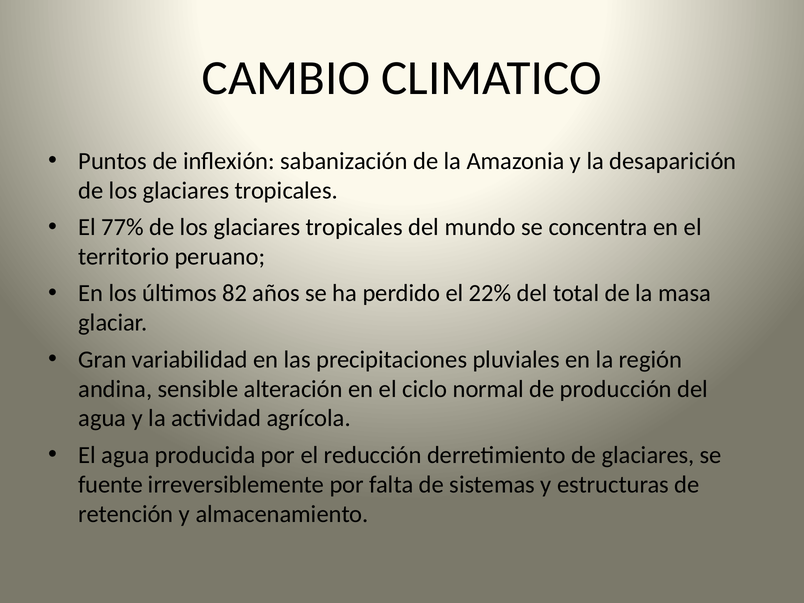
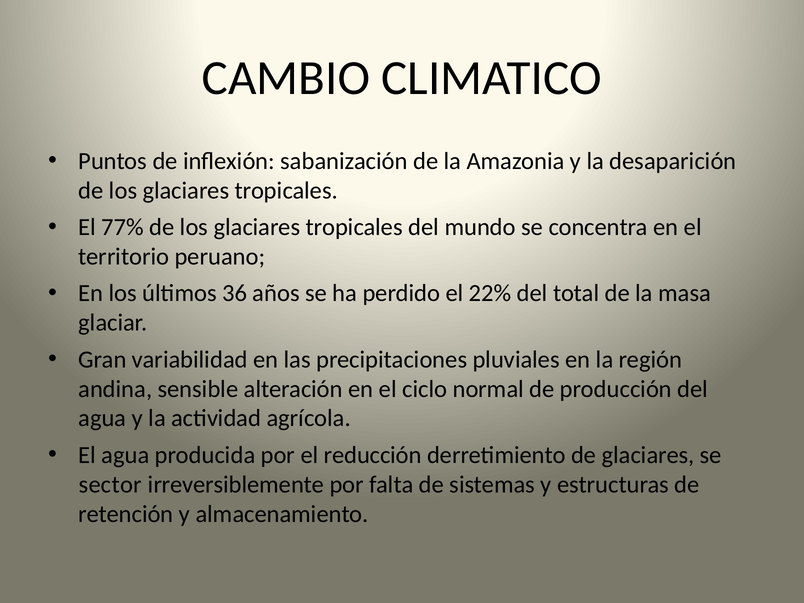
82: 82 -> 36 (235, 293)
fuente: fuente -> sector (110, 484)
